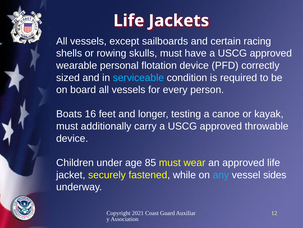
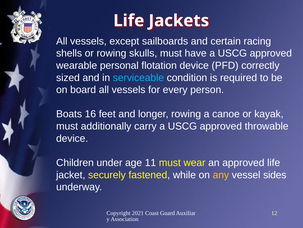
longer testing: testing -> rowing (186, 114)
85: 85 -> 11 (150, 162)
any colour: light blue -> yellow (221, 174)
